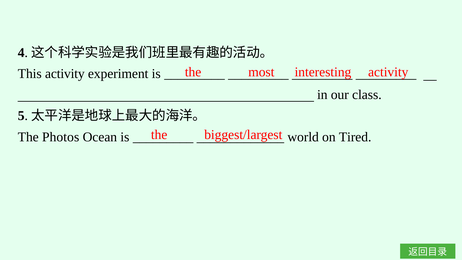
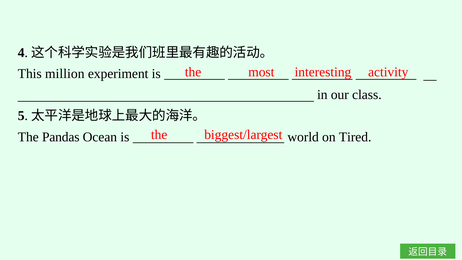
This activity: activity -> million (65, 74)
Photos: Photos -> Pandas (61, 137)
